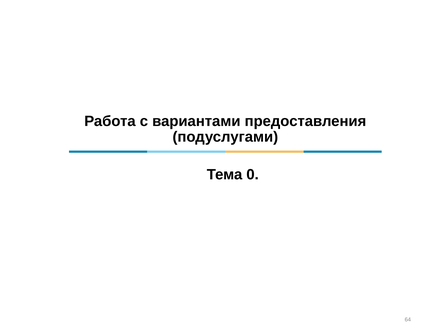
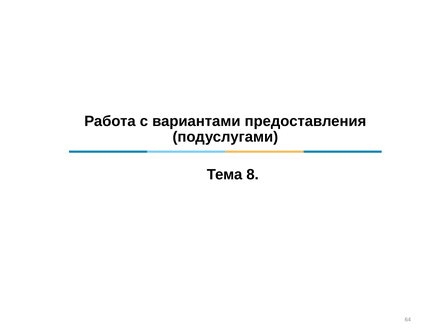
0: 0 -> 8 (253, 174)
